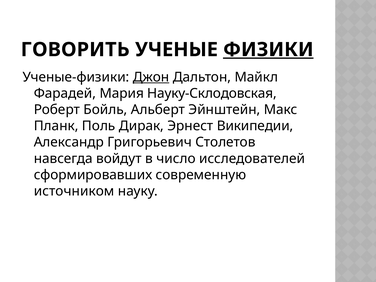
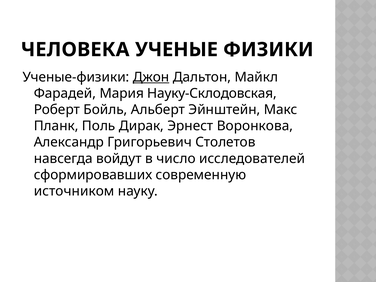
ГОВОРИТЬ: ГОВОРИТЬ -> ЧЕЛОВЕКА (75, 50)
ФИЗИКИ underline: present -> none (268, 50)
Википедии: Википедии -> Воронкова (255, 126)
